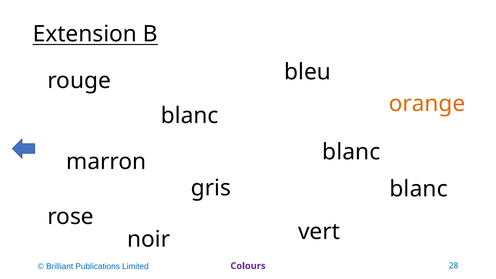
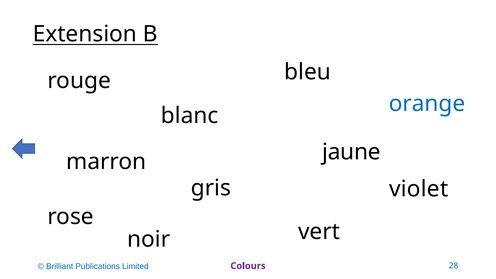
orange colour: orange -> blue (427, 104)
blanc: blanc -> jaune (351, 152)
blanc: blanc -> violet (419, 189)
